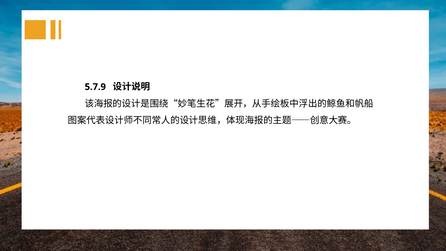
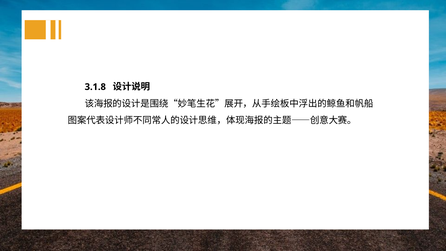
5.7.9: 5.7.9 -> 3.1.8 (95, 87)
